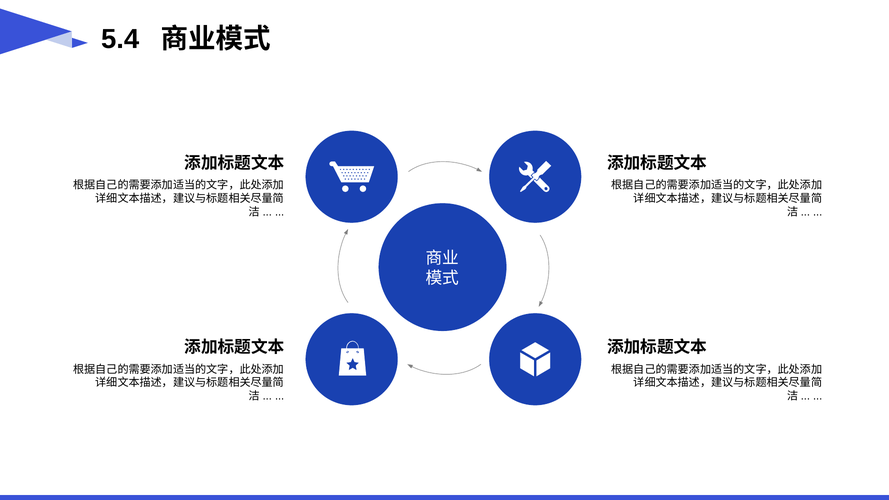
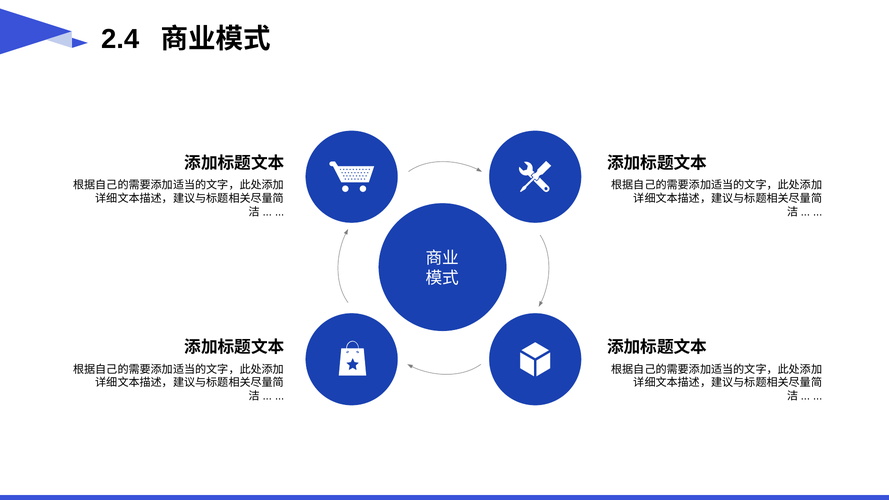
5.4: 5.4 -> 2.4 (120, 39)
